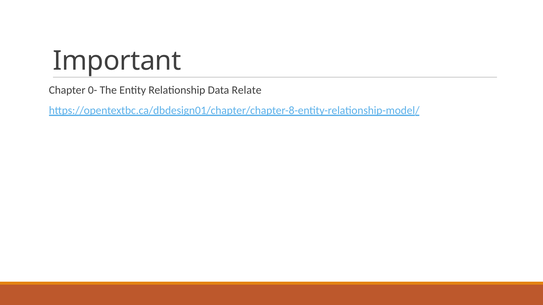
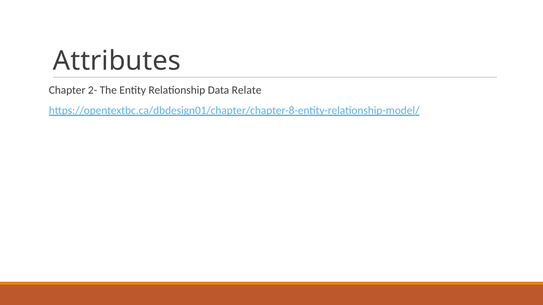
Important: Important -> Attributes (117, 61)
0-: 0- -> 2- (93, 90)
